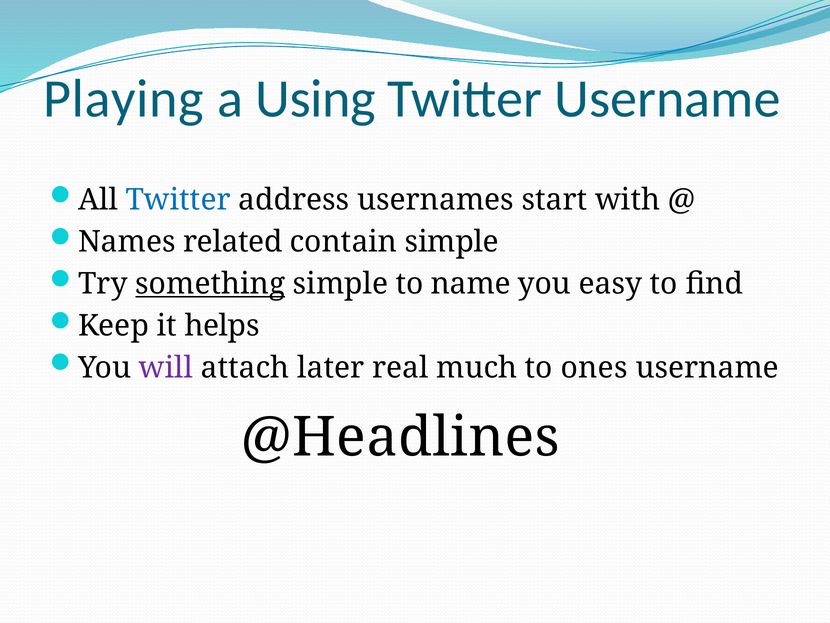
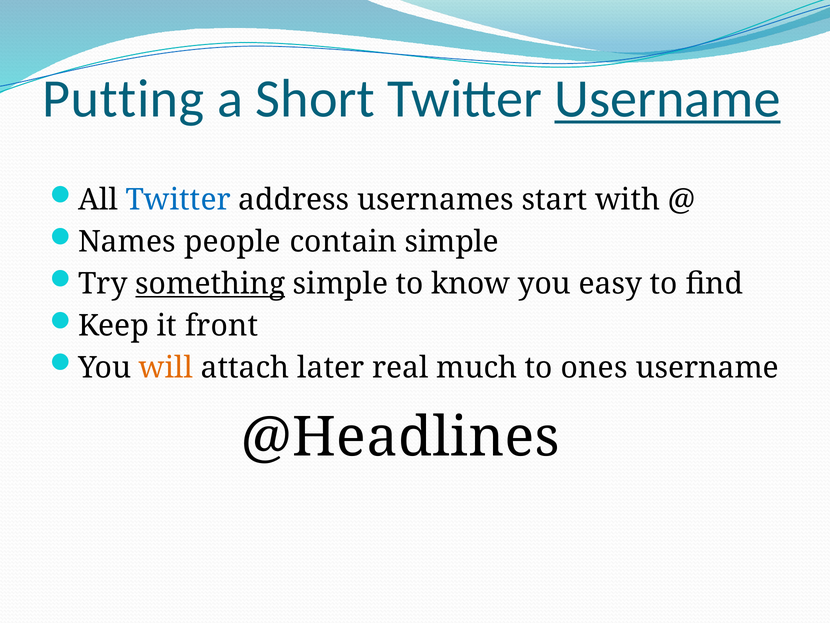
Playing: Playing -> Putting (123, 99)
Using: Using -> Short (315, 99)
Username underline: none -> present (667, 99)
related: related -> people (232, 242)
name: name -> know (471, 284)
helps: helps -> front (222, 326)
will colour: purple -> orange (166, 368)
